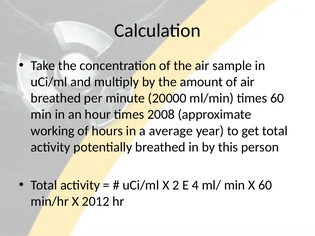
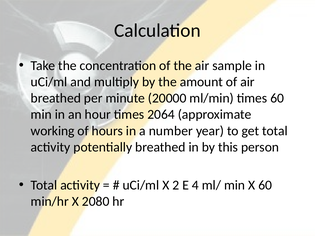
2008: 2008 -> 2064 (161, 115)
average: average -> number (171, 131)
2012: 2012 -> 2080 (96, 202)
